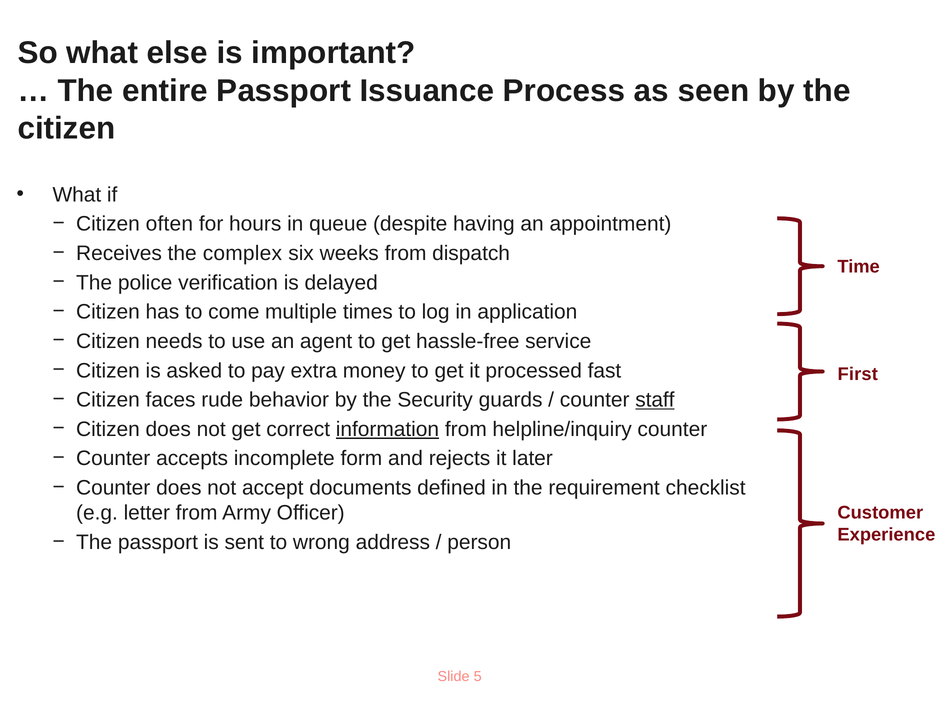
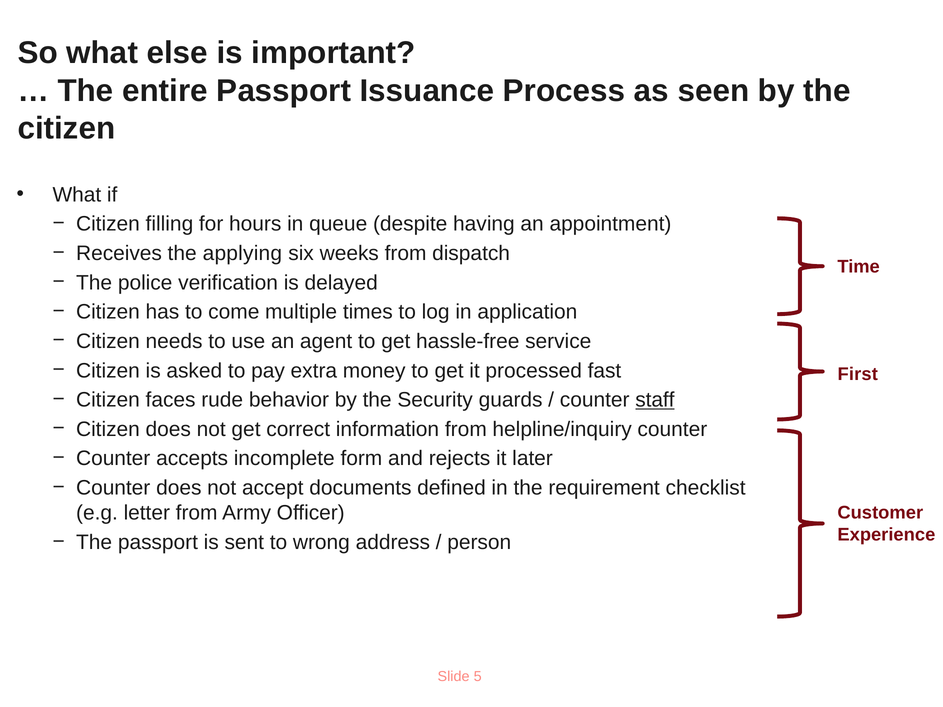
often: often -> filling (169, 224)
complex: complex -> applying (242, 253)
information underline: present -> none (387, 429)
